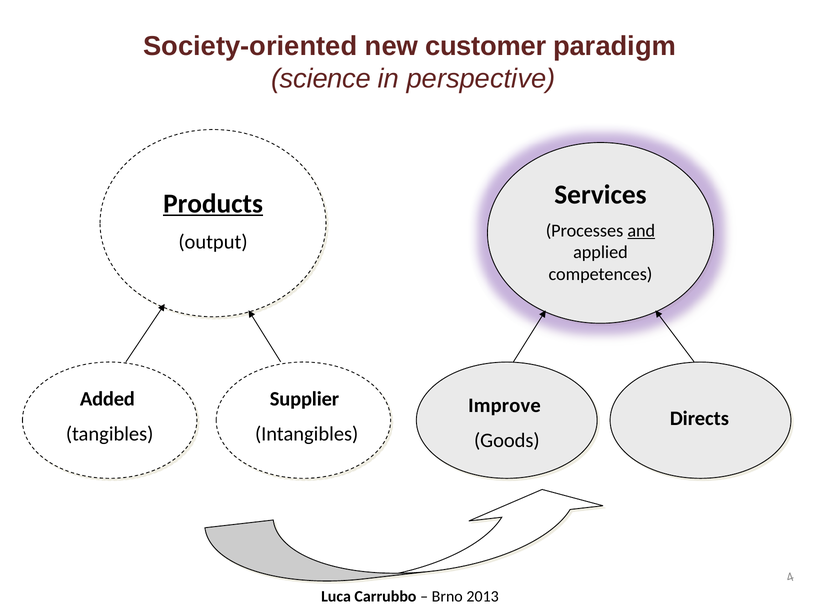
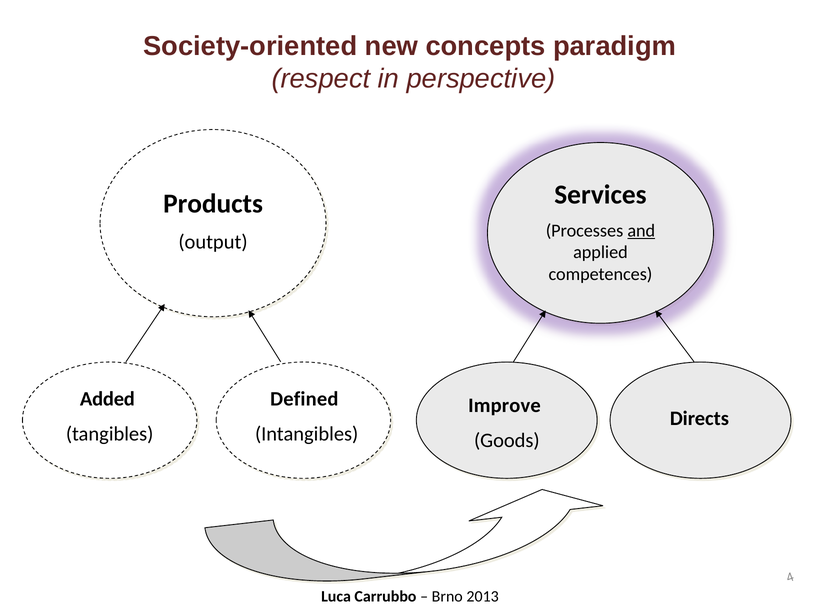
customer: customer -> concepts (486, 46)
science: science -> respect (321, 79)
Products underline: present -> none (213, 204)
Supplier: Supplier -> Defined (304, 399)
